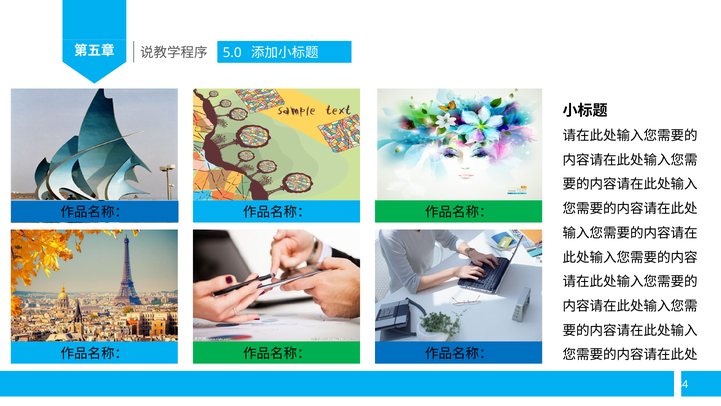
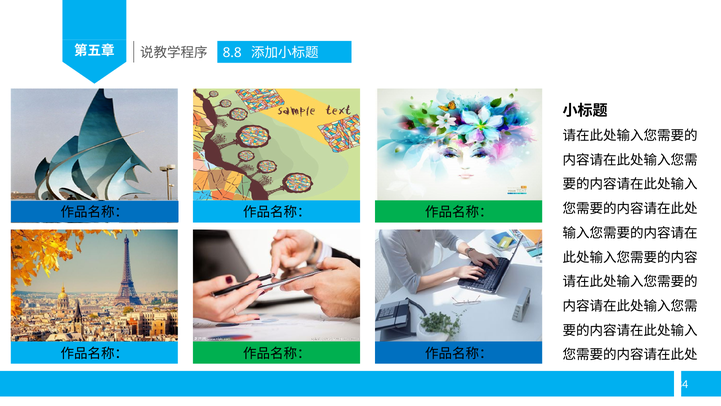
5.0: 5.0 -> 8.8 (232, 53)
